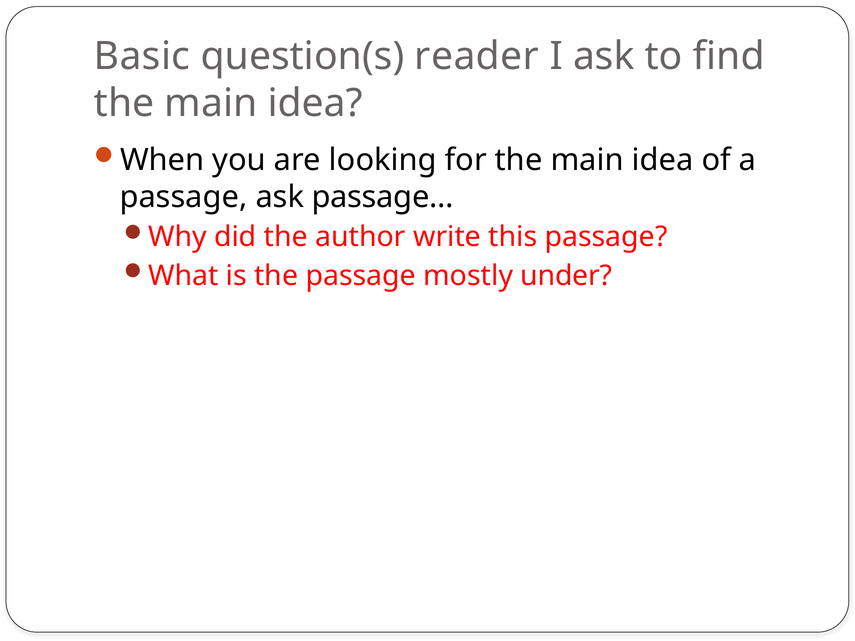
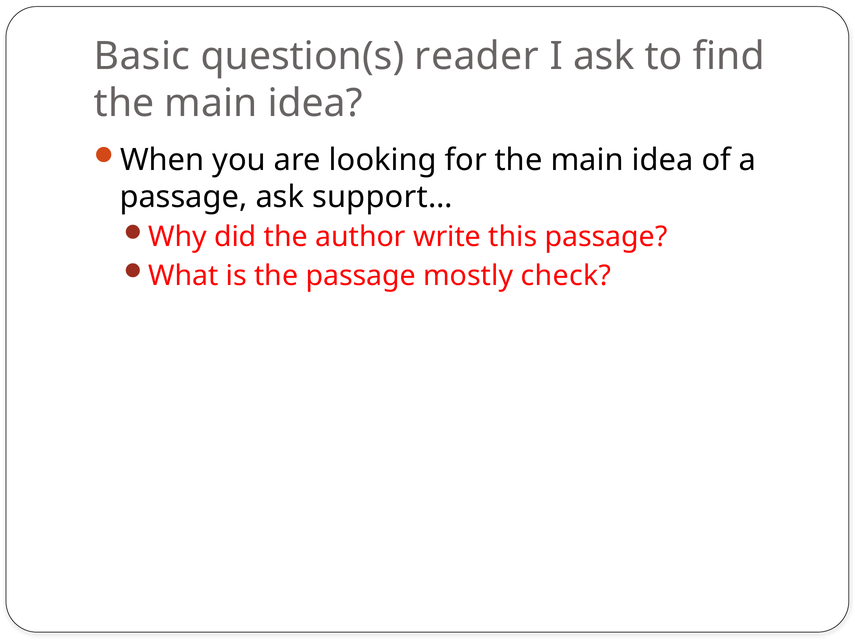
passage…: passage… -> support… (382, 197)
under: under -> check (566, 276)
